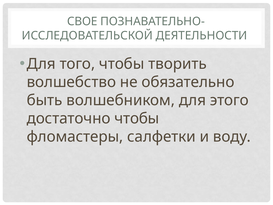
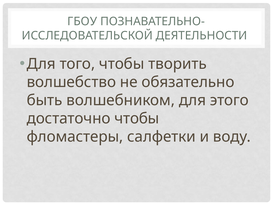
СВОЕ: СВОЕ -> ГБОУ (82, 21)
